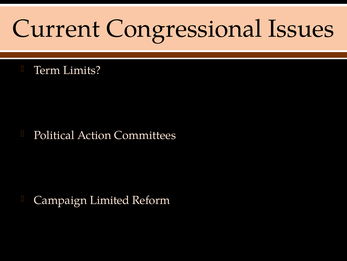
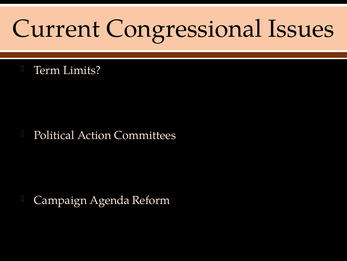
Limited: Limited -> Agenda (110, 200)
